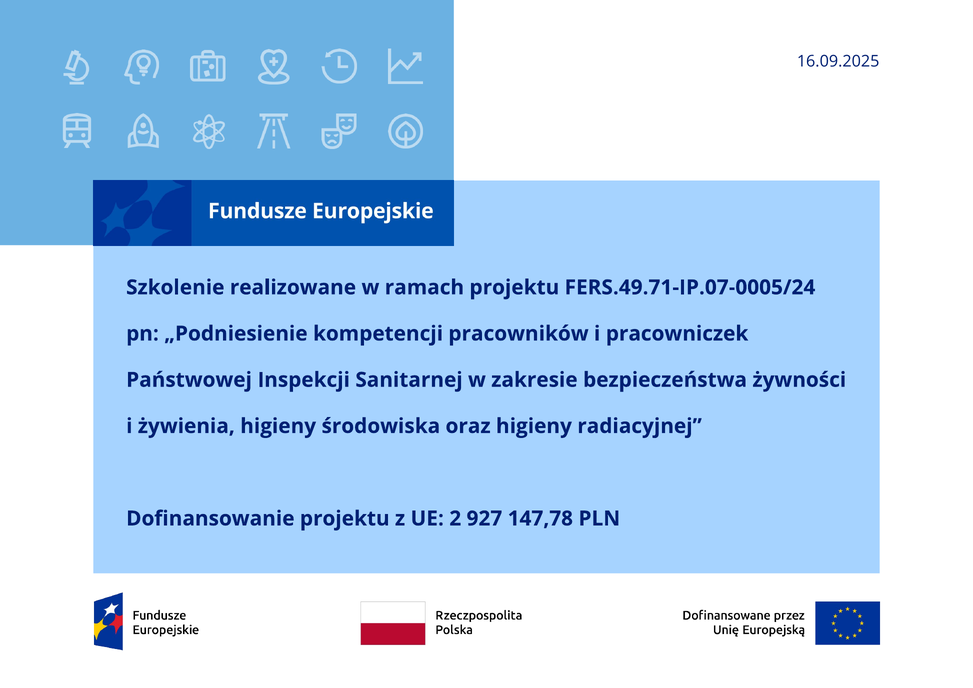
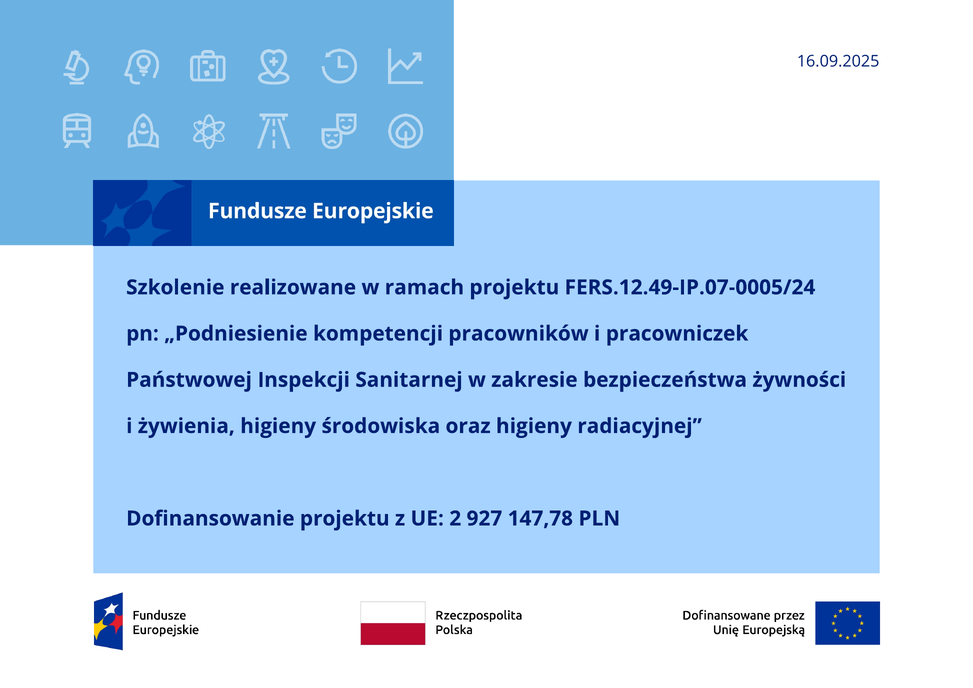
FERS.49.71-IP.07-0005/24: FERS.49.71-IP.07-0005/24 -> FERS.12.49-IP.07-0005/24 (690, 287)
